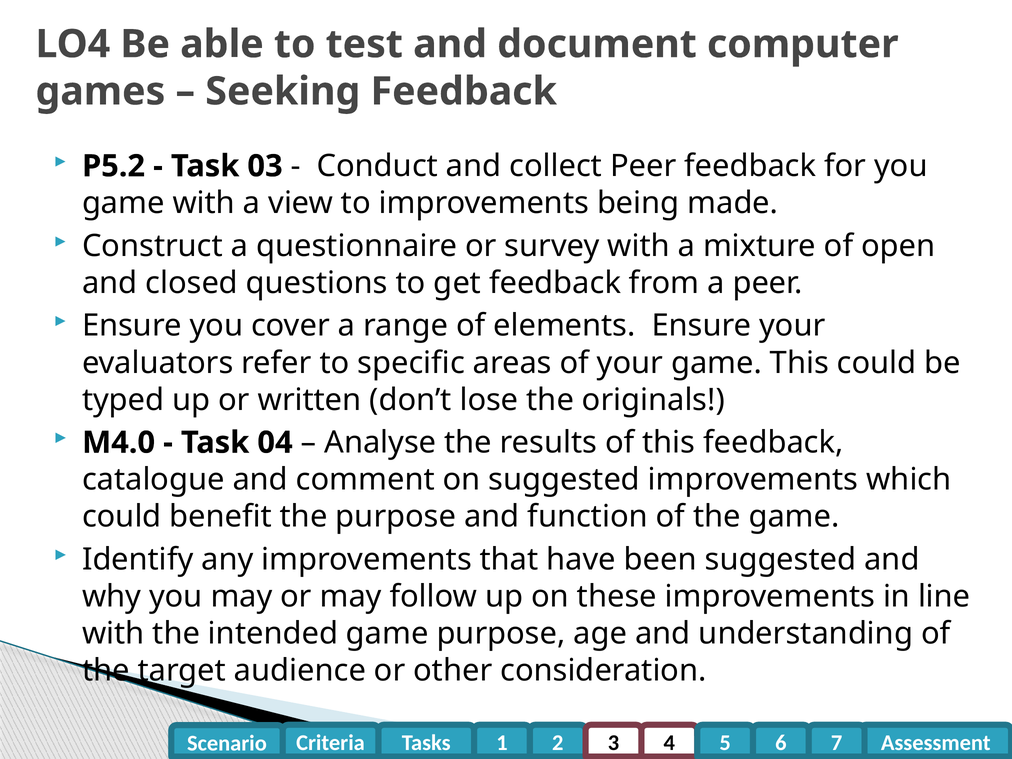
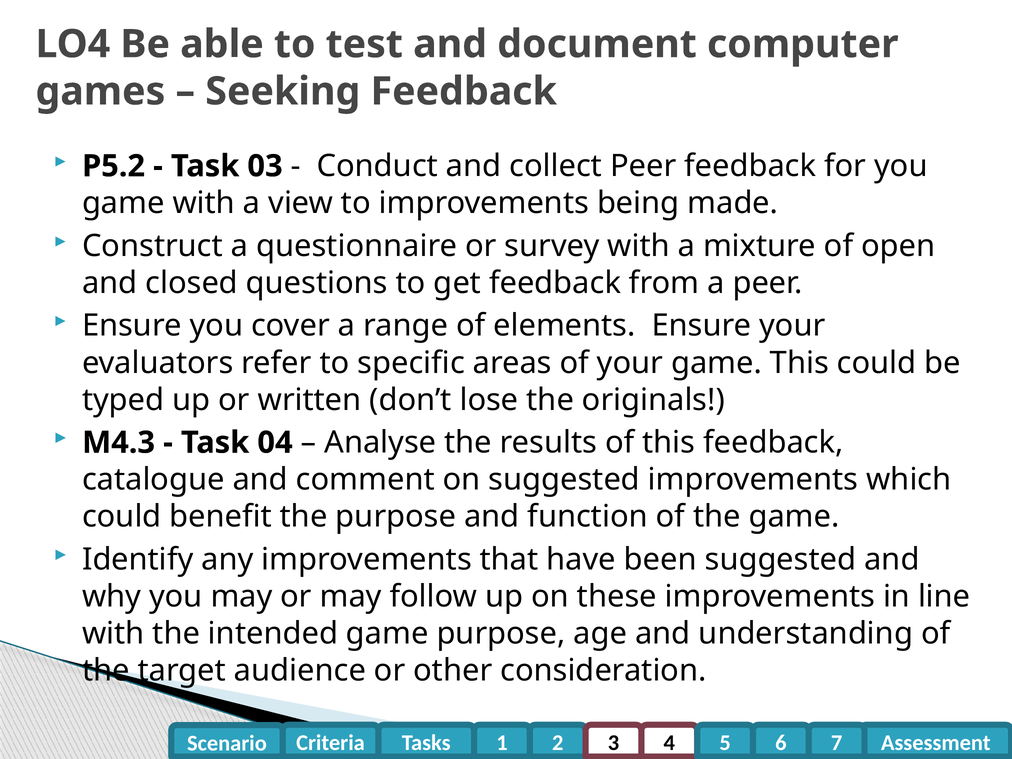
M4.0: M4.0 -> M4.3 (119, 443)
